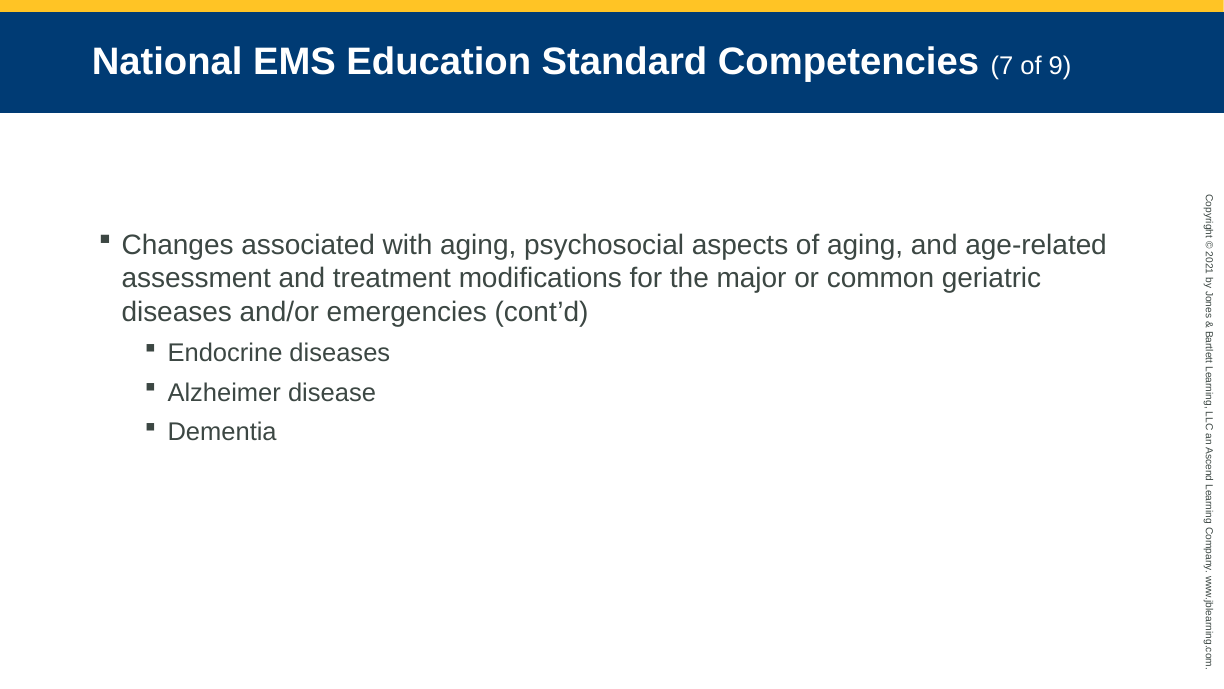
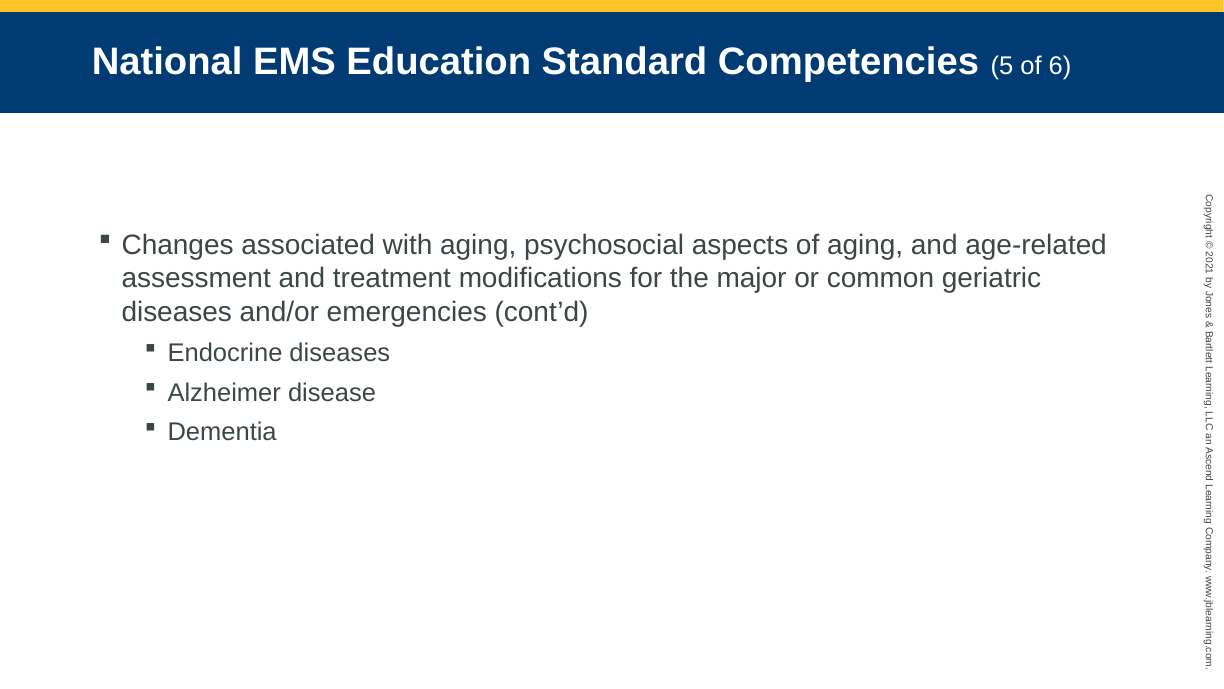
7: 7 -> 5 (1002, 66)
9: 9 -> 6 (1060, 66)
